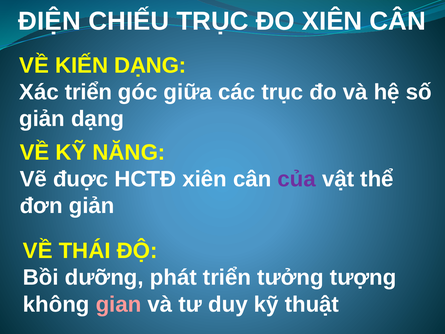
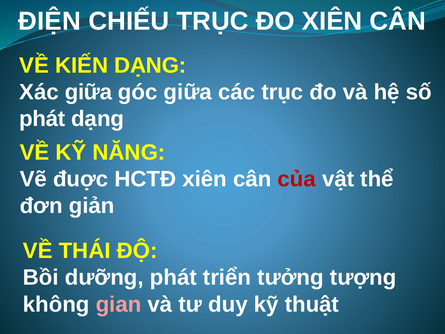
Xác triển: triển -> giữa (88, 92)
giản: giản -> phát (42, 119)
của colour: purple -> red (297, 179)
